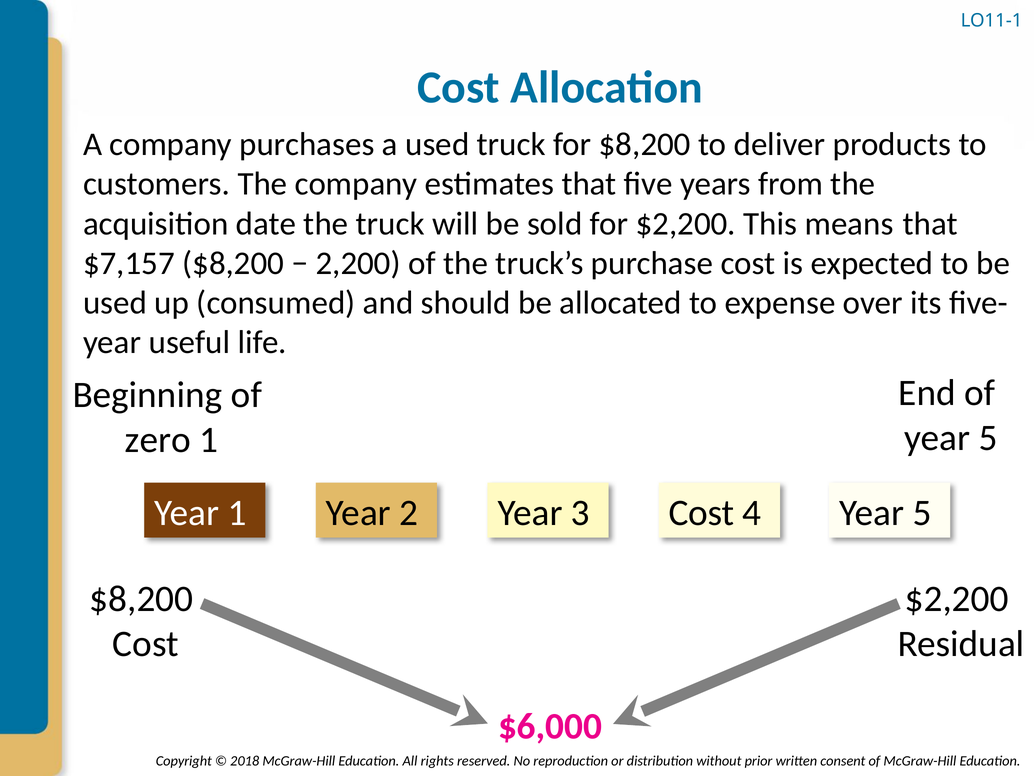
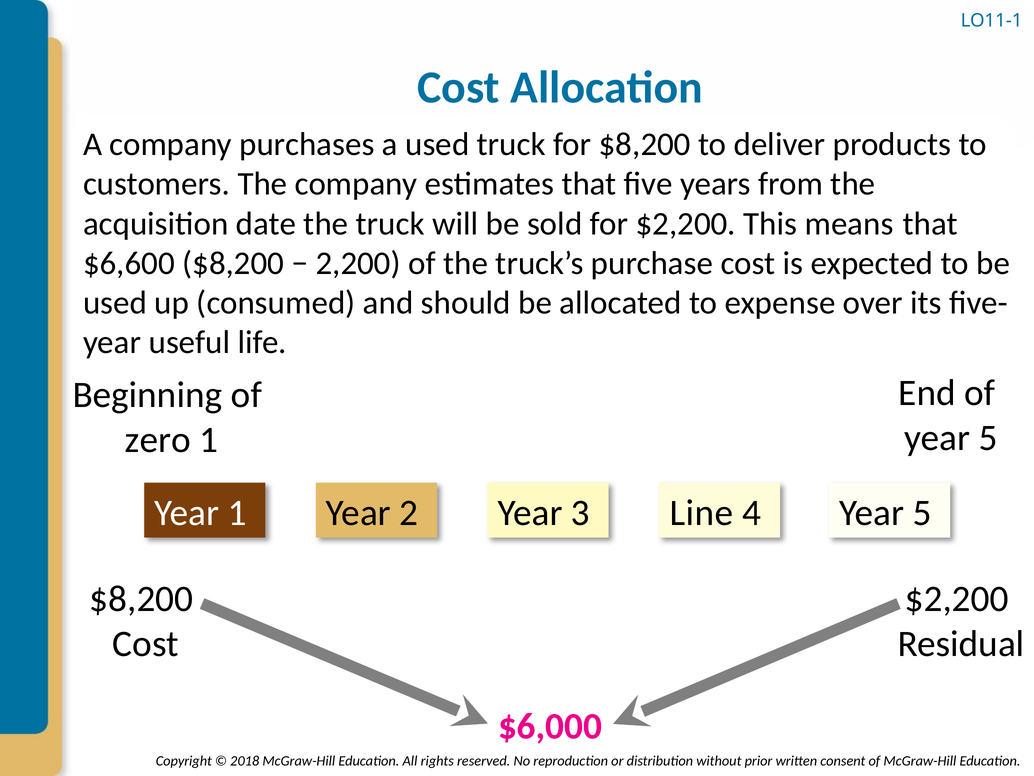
$7,157: $7,157 -> $6,600 (129, 263)
3 Cost: Cost -> Line (701, 512)
